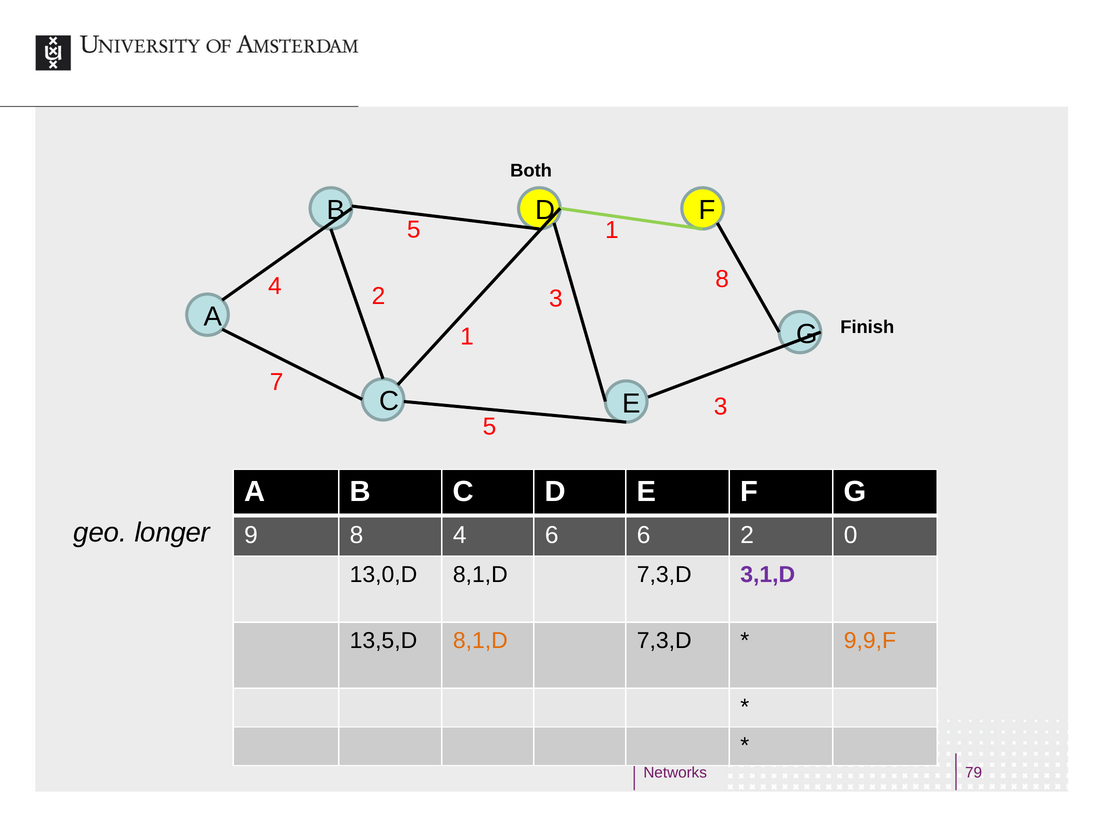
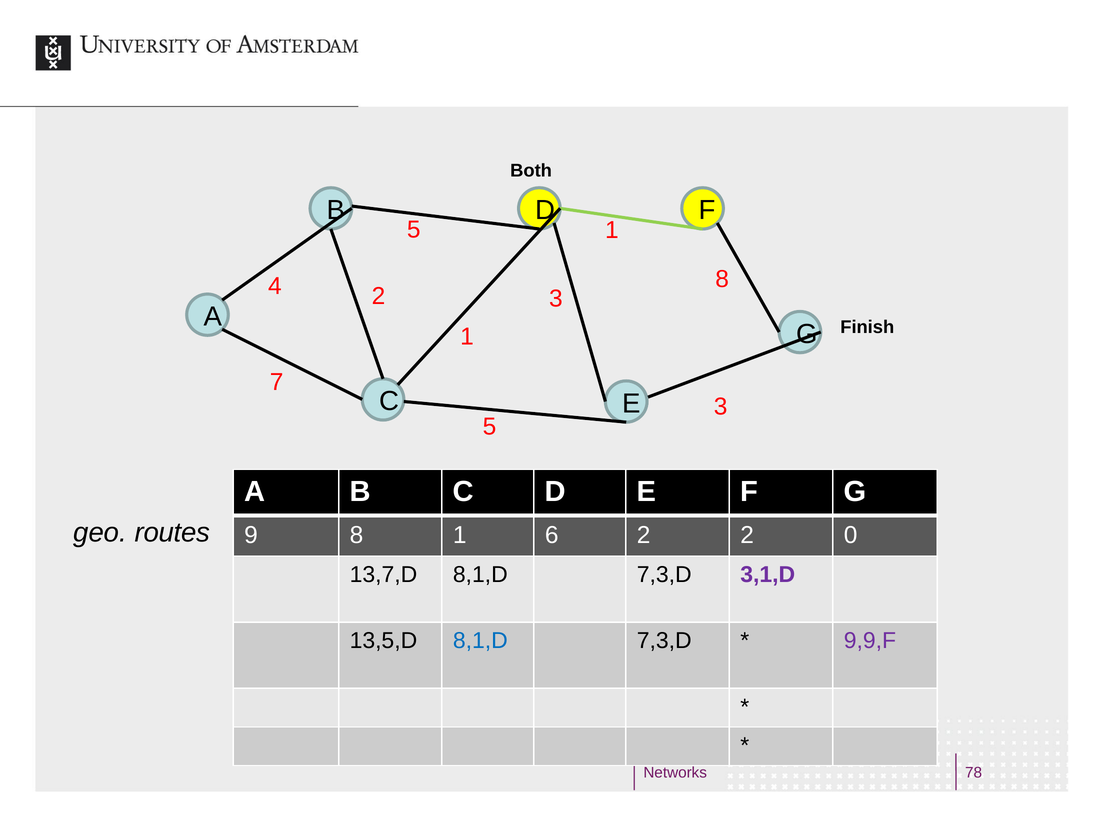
longer: longer -> routes (172, 533)
9 8 4: 4 -> 1 (460, 535)
6 6: 6 -> 2 (644, 535)
13,0,D: 13,0,D -> 13,7,D (384, 575)
8,1,D colour: orange -> blue (480, 641)
9,9,F colour: orange -> purple (870, 641)
79: 79 -> 78 (974, 773)
